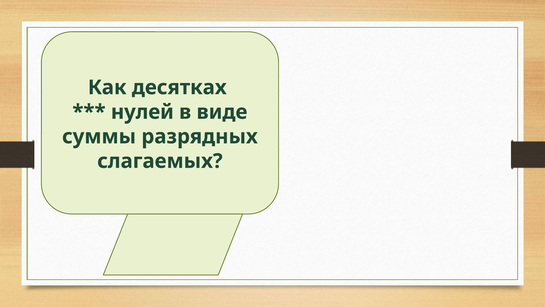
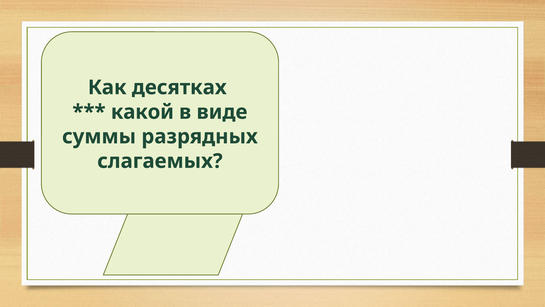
нулей: нулей -> какой (142, 112)
